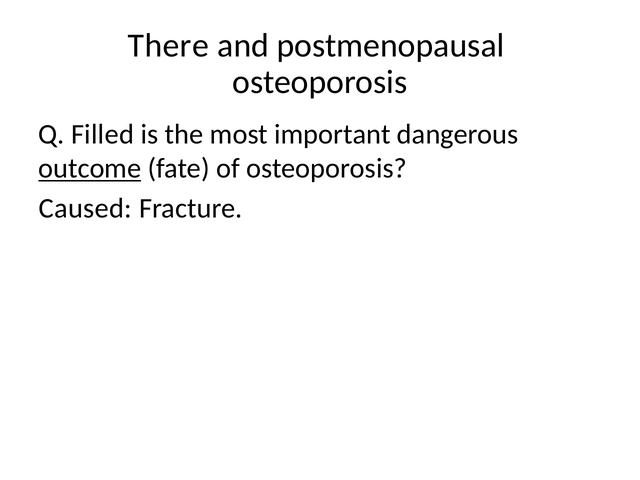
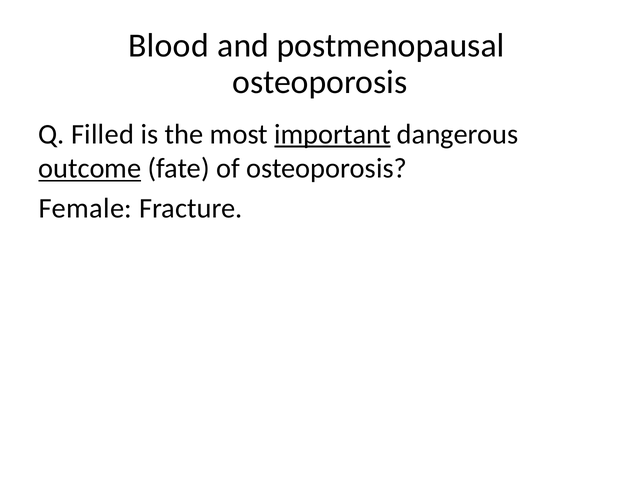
There: There -> Blood (168, 45)
important underline: none -> present (332, 134)
Caused: Caused -> Female (85, 208)
